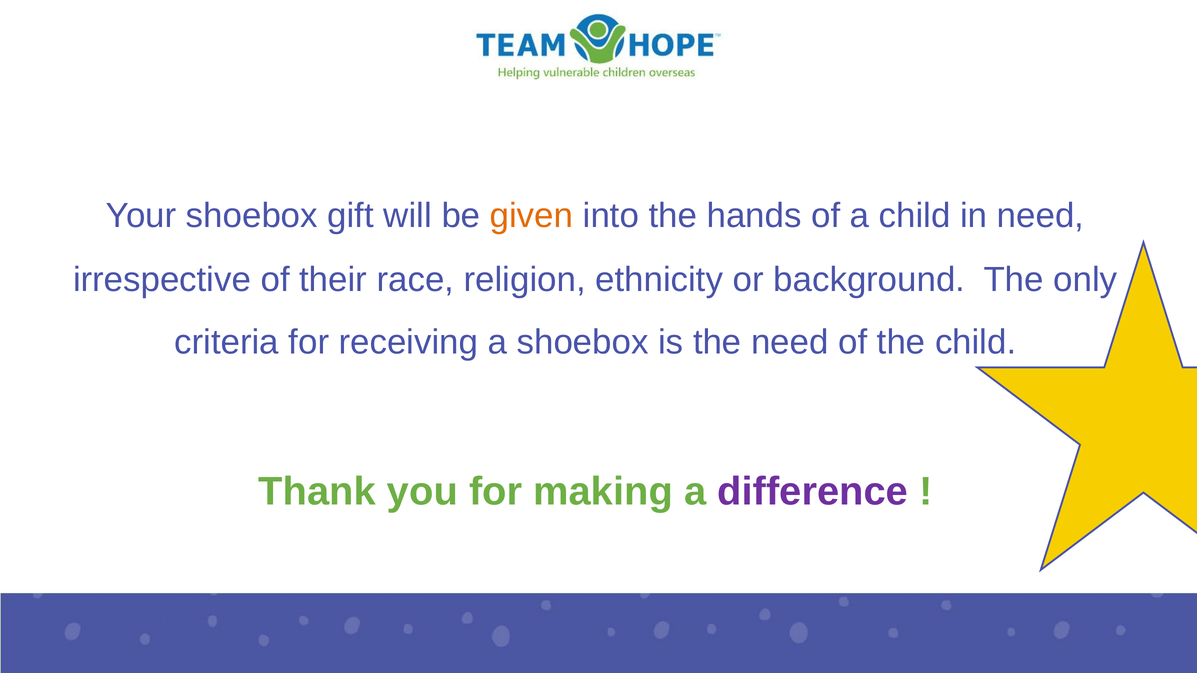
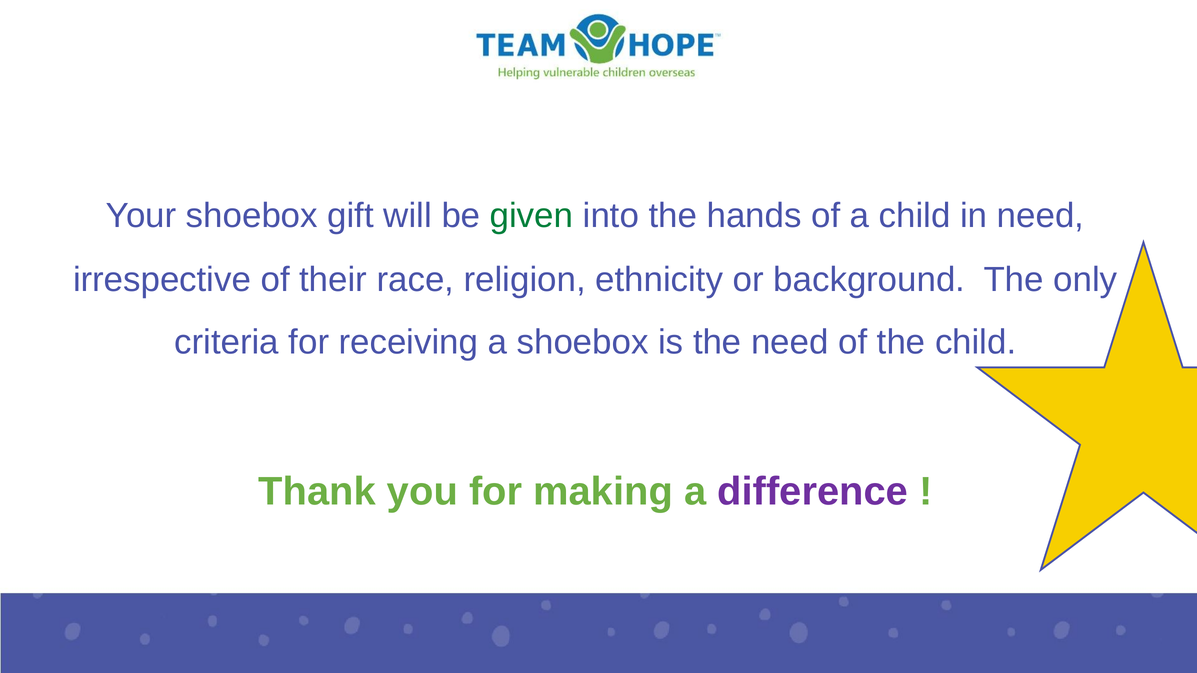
given colour: orange -> green (531, 216)
